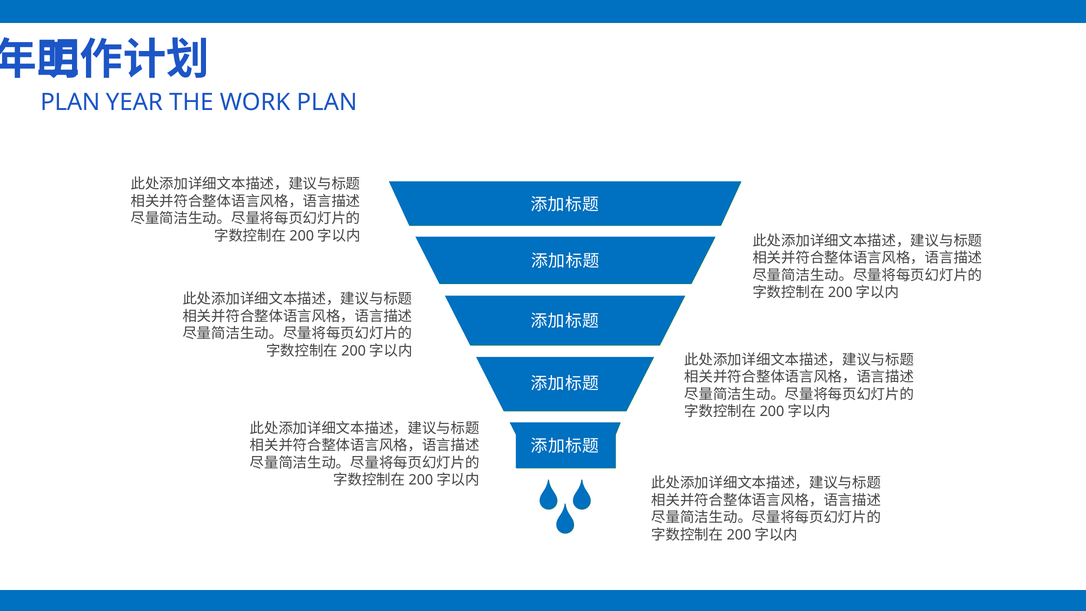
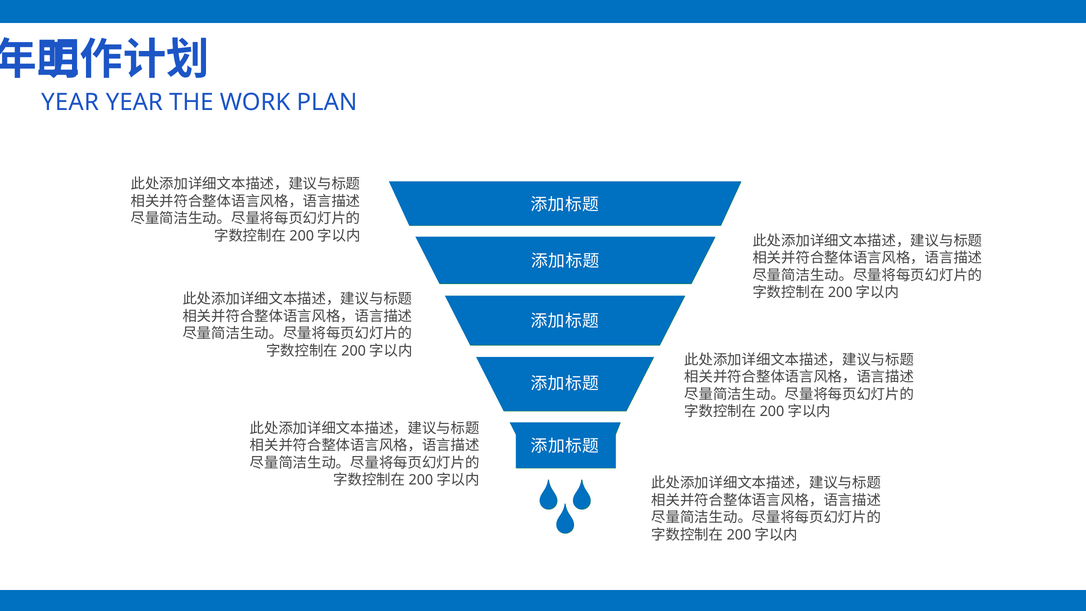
PLAN: PLAN -> YEAR (70, 102)
